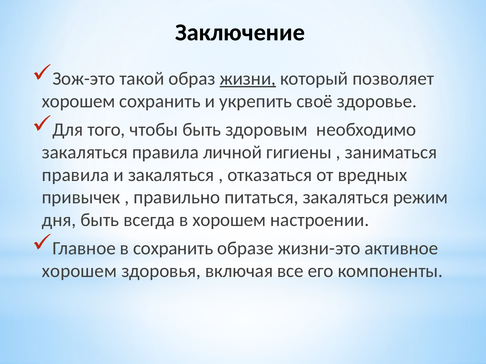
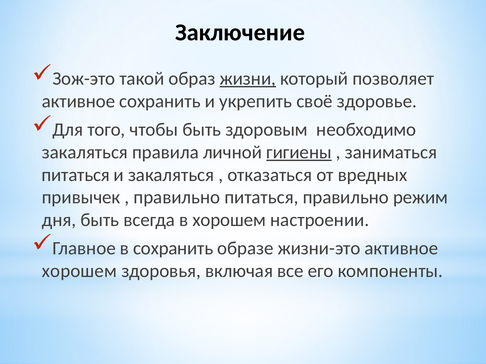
хорошем: хорошем -> активное (79, 101)
гигиены underline: none -> present (299, 152)
правила: правила -> питаться (76, 175)
питаться закаляться: закаляться -> правильно (346, 198)
